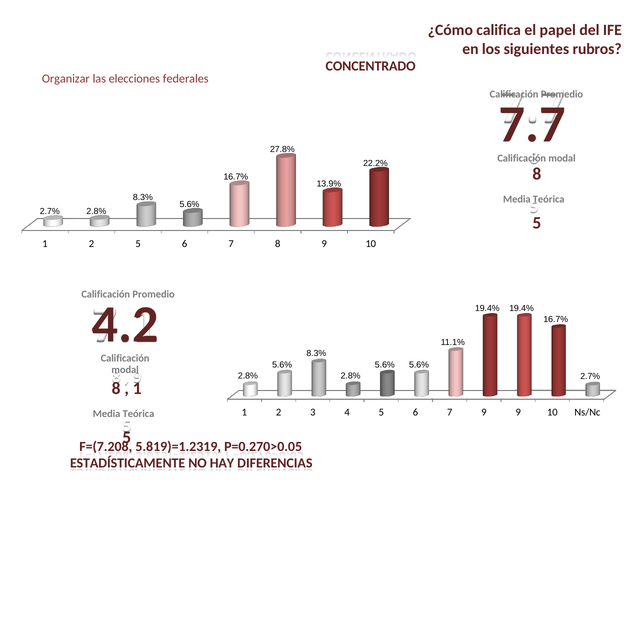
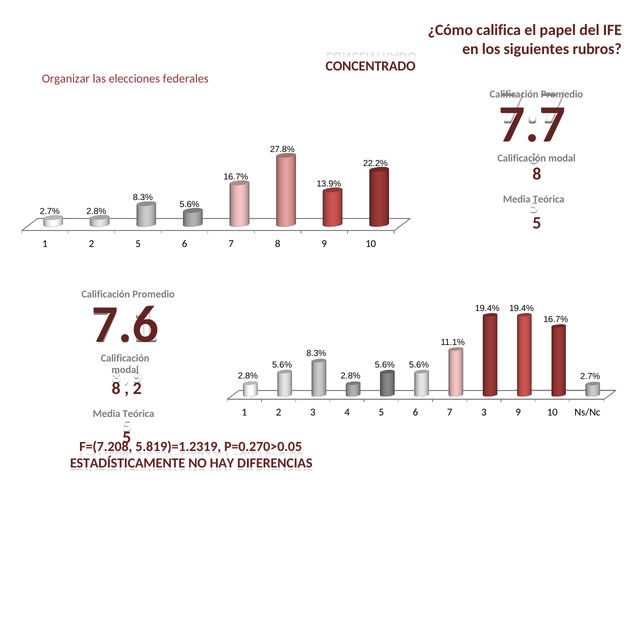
4.2: 4.2 -> 7.6 (125, 324)
1: 1 -> 2 (137, 389)
7 9: 9 -> 3 (484, 412)
